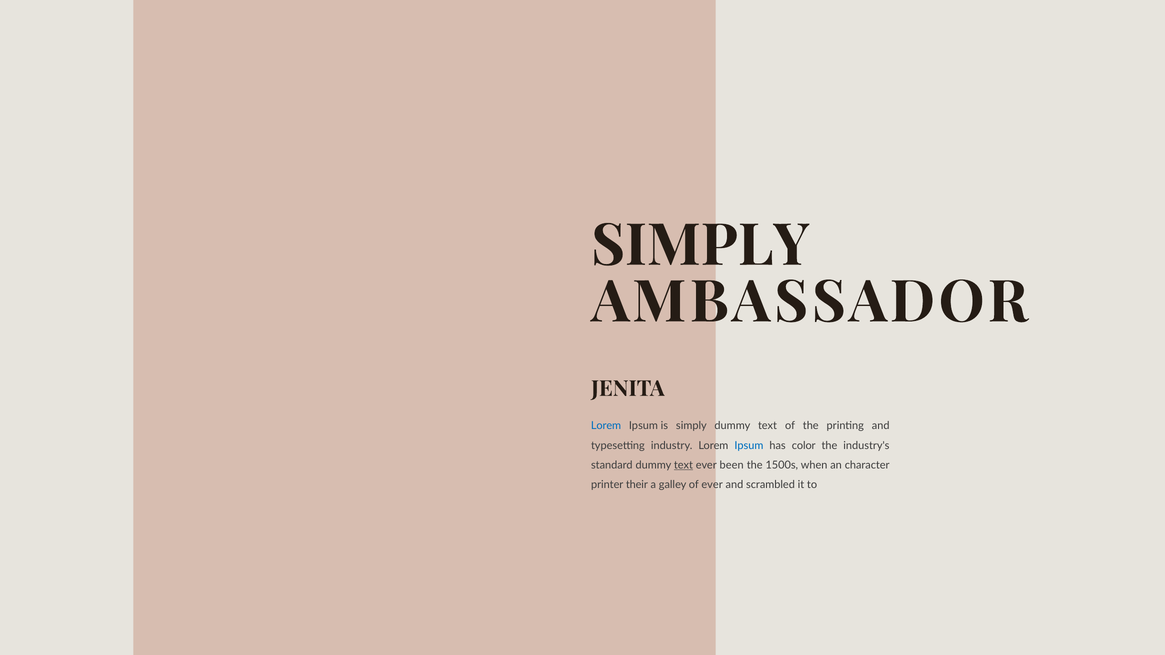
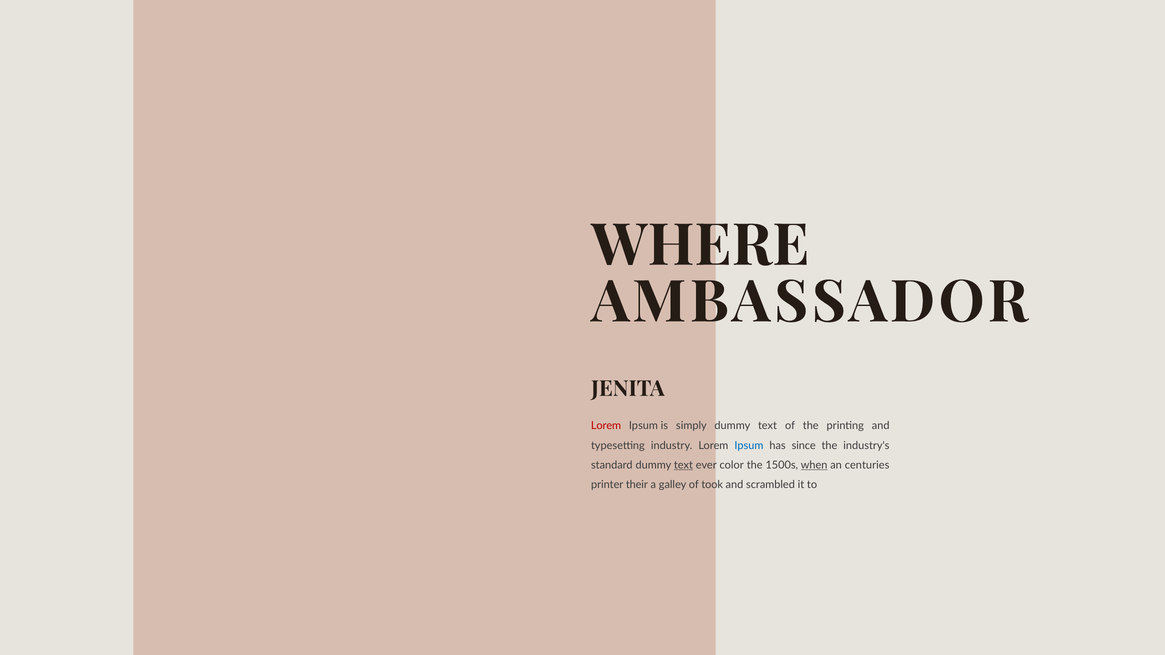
SIMPLY: SIMPLY -> WHERE (700, 246)
Lorem colour: blue -> red (606, 426)
color: color -> since (804, 446)
been: been -> color (732, 465)
when underline: none -> present (814, 465)
character: character -> centuries (867, 465)
of ever: ever -> took (712, 485)
